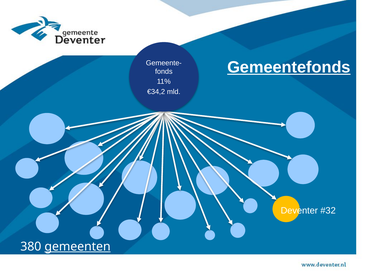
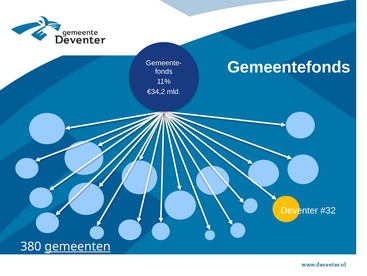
Gemeentefonds underline: present -> none (289, 67)
